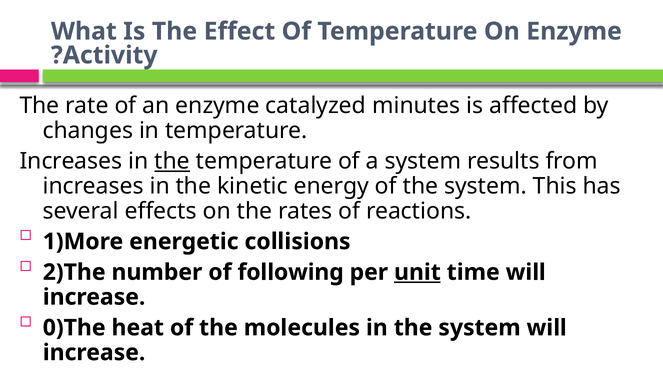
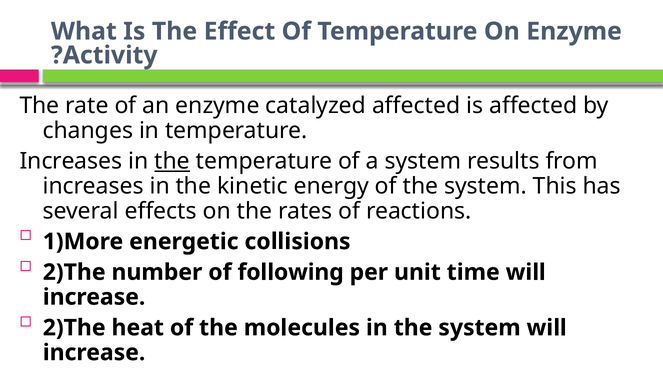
catalyzed minutes: minutes -> affected (416, 106)
unit underline: present -> none (417, 272)
0)The: 0)The -> 2)The (74, 328)
